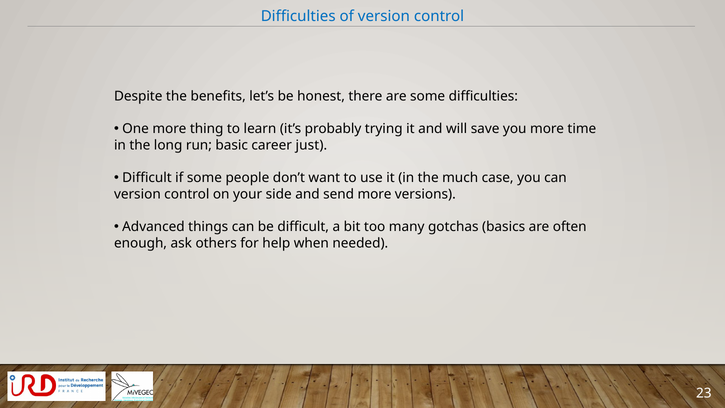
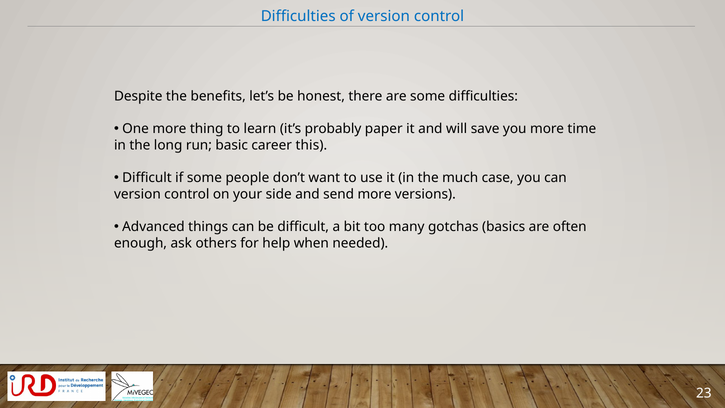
trying: trying -> paper (384, 129)
just: just -> this (311, 145)
